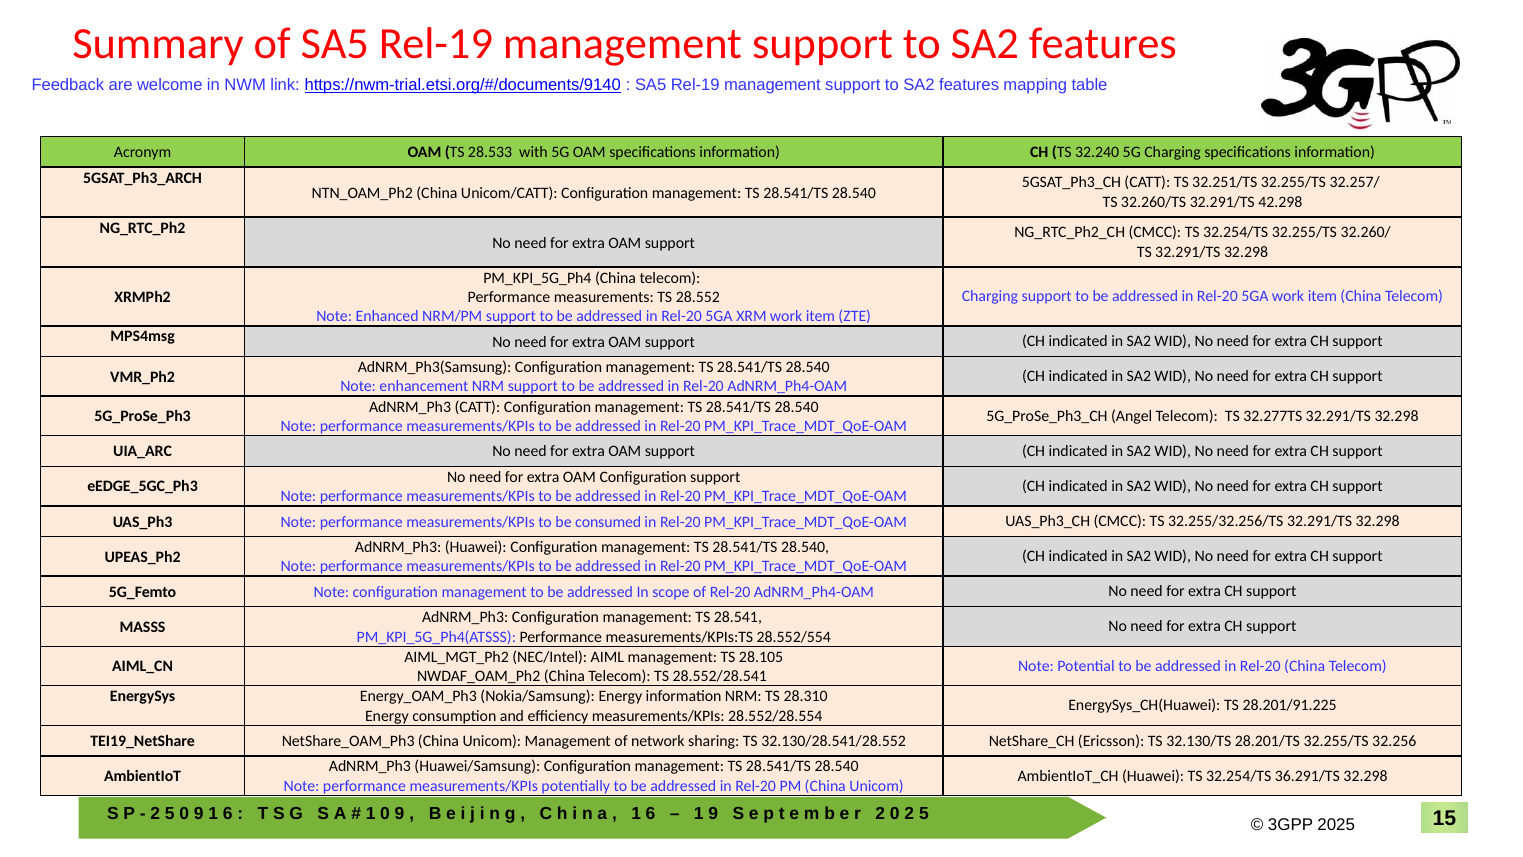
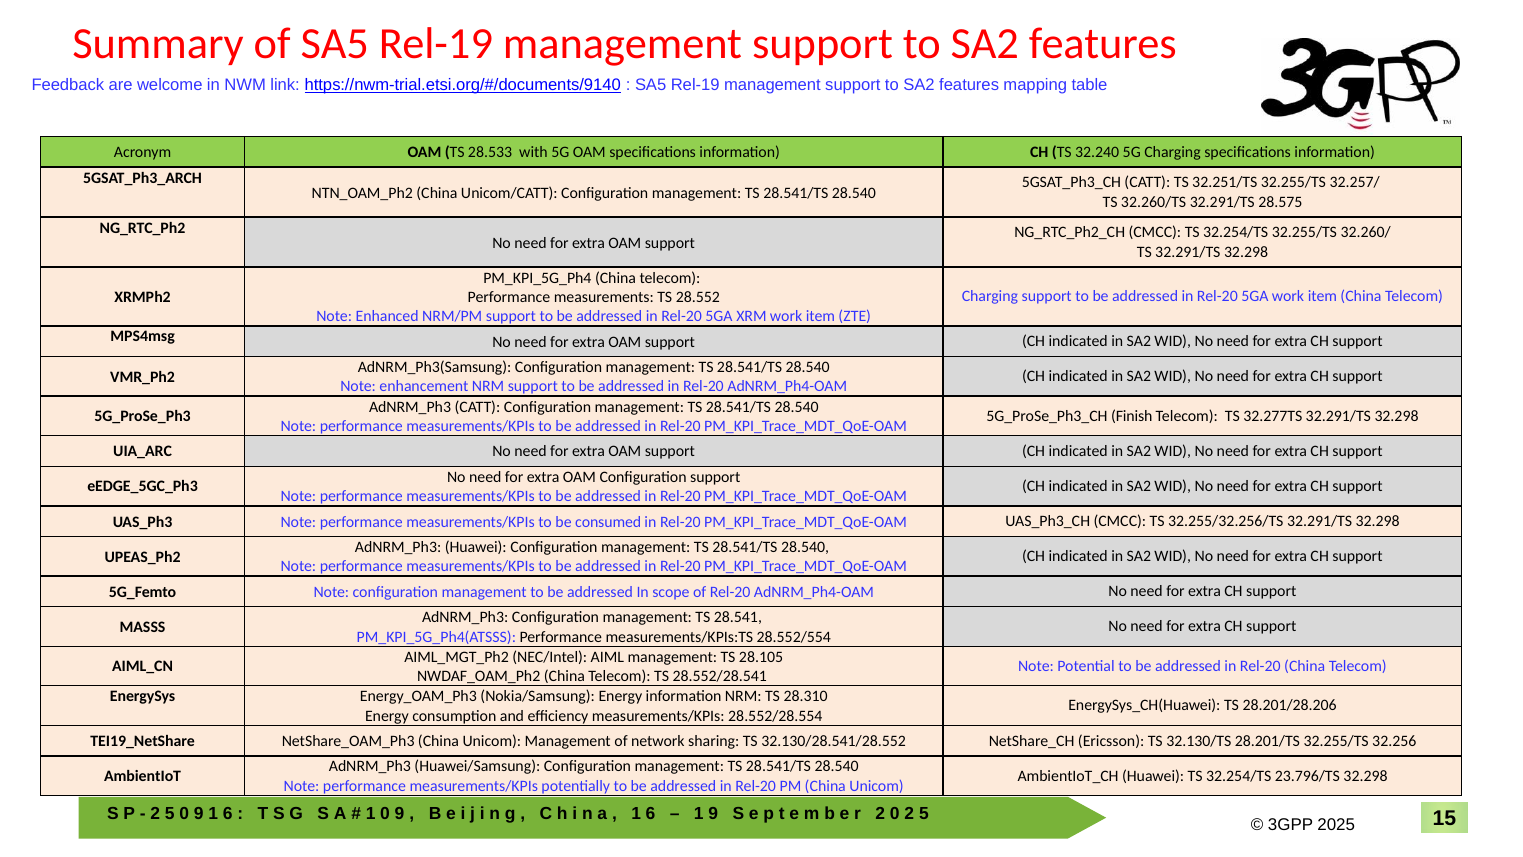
42.298: 42.298 -> 28.575 (1280, 202)
Angel: Angel -> Finish (1132, 416)
28.201/91.225: 28.201/91.225 -> 28.201/28.206 (1290, 705)
36.291/TS: 36.291/TS -> 23.796/TS (1307, 776)
